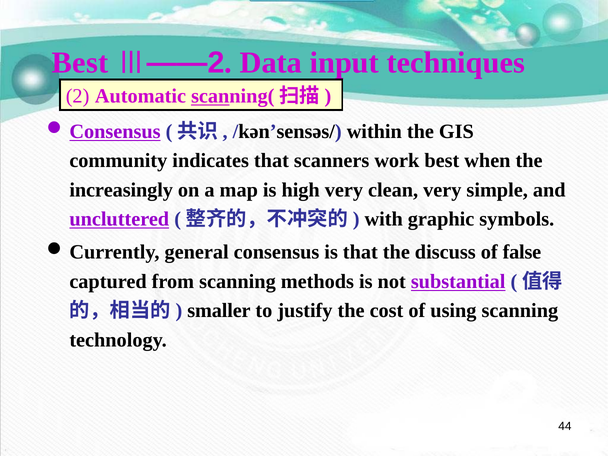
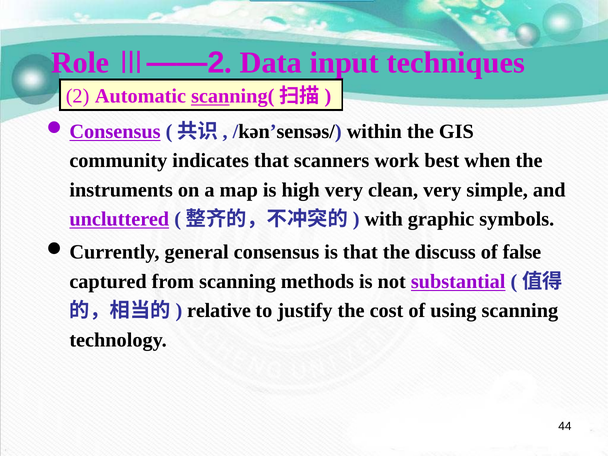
Best: Best -> Role (80, 63)
increasingly: increasingly -> instruments (121, 190)
smaller: smaller -> relative (219, 311)
